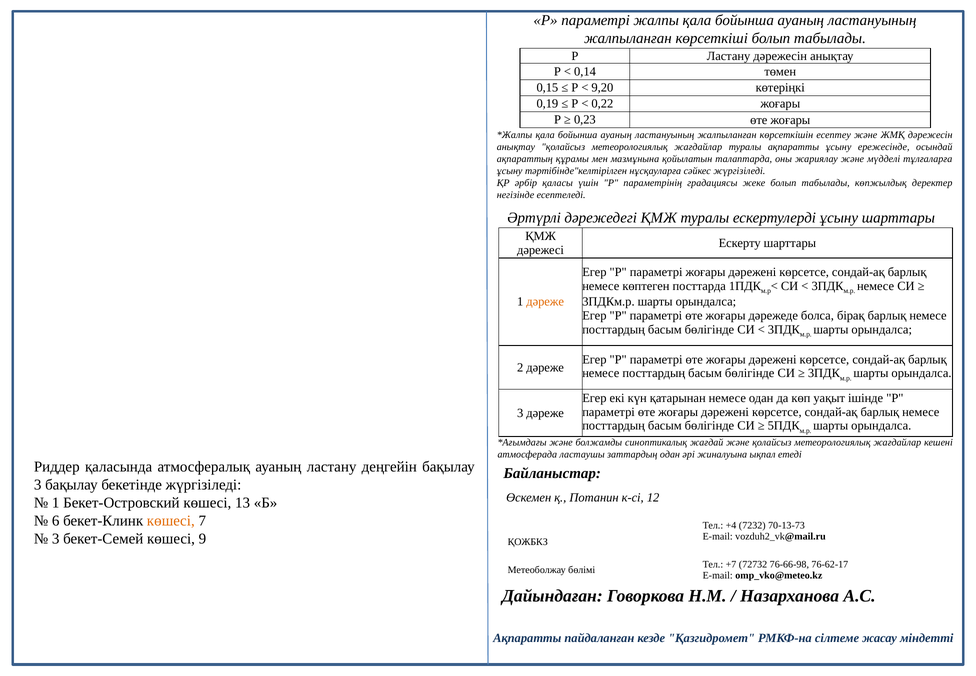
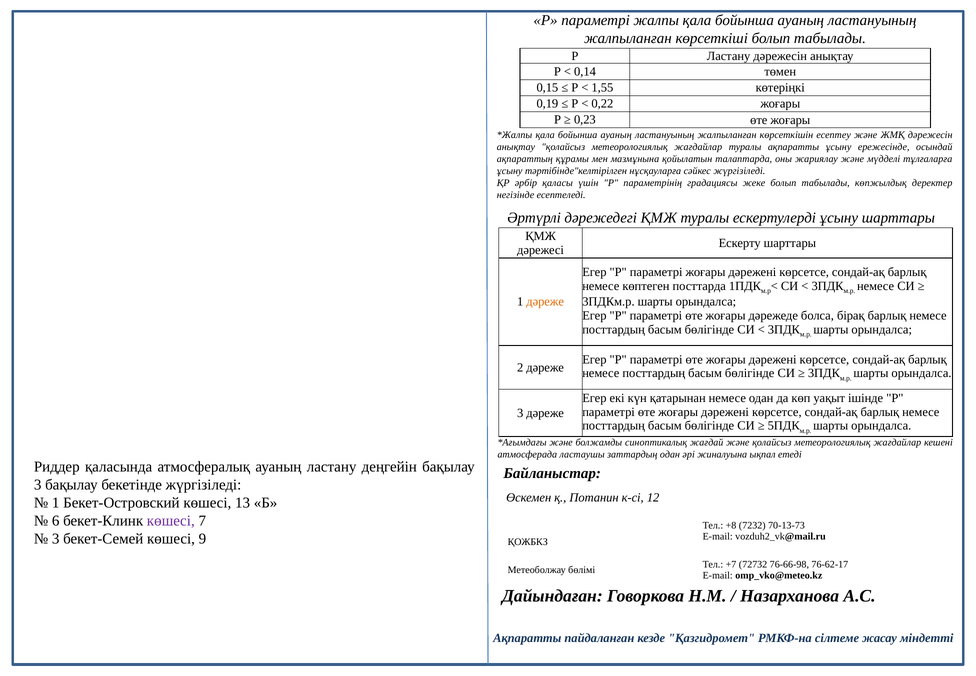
9,20: 9,20 -> 1,55 (602, 87)
көшесі colour: orange -> purple (171, 520)
+4: +4 -> +8 (731, 525)
